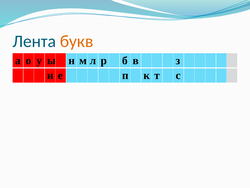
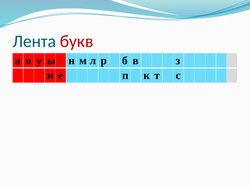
букв colour: orange -> red (77, 41)
